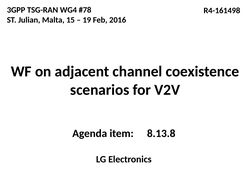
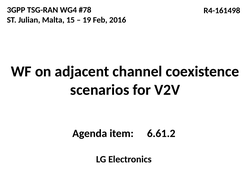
8.13.8: 8.13.8 -> 6.61.2 (161, 133)
